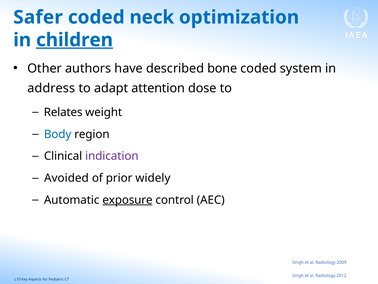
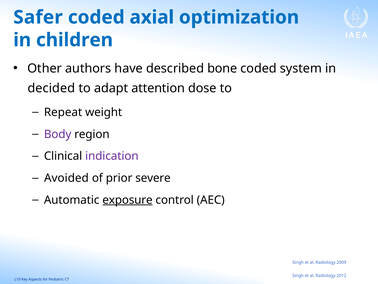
neck: neck -> axial (152, 17)
children underline: present -> none (75, 40)
address: address -> decided (51, 88)
Relates: Relates -> Repeat (63, 112)
Body colour: blue -> purple (58, 134)
widely: widely -> severe (153, 178)
